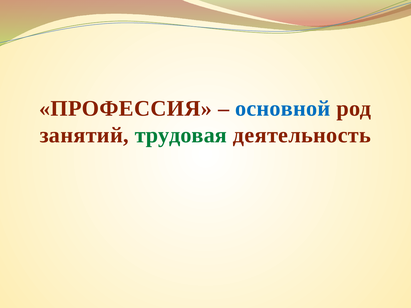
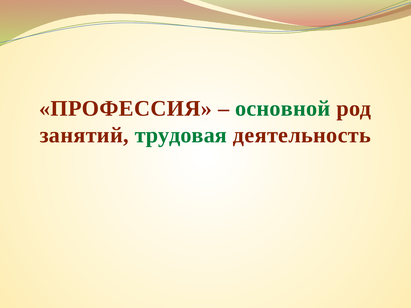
основной colour: blue -> green (283, 109)
